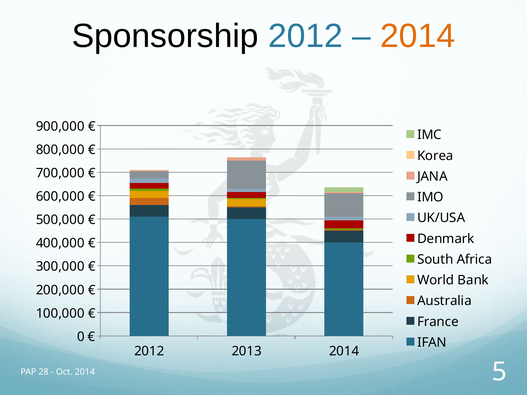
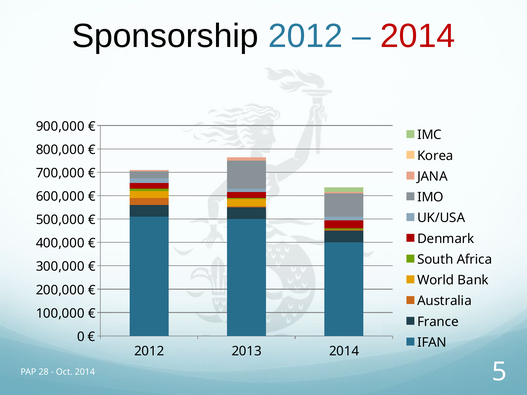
2014 colour: orange -> red (418, 36)
